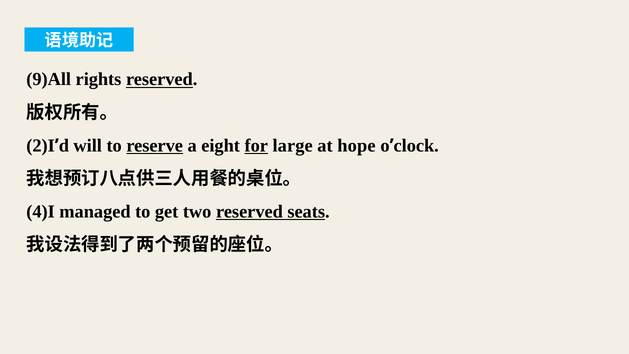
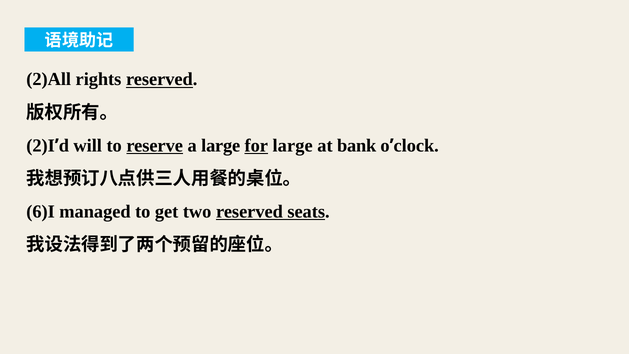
9)All: 9)All -> 2)All (49, 79)
a eight: eight -> large (221, 146)
hope: hope -> bank (357, 146)
4)I: 4)I -> 6)I (41, 212)
